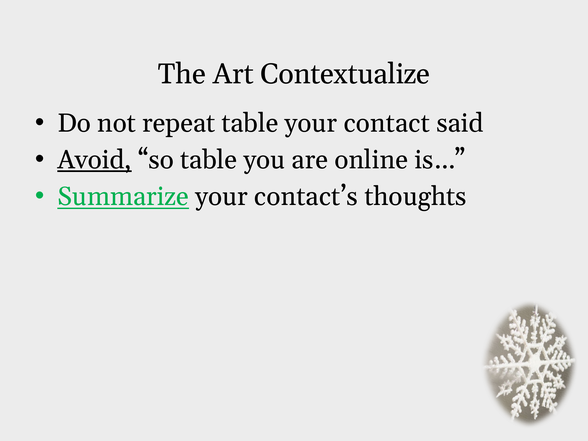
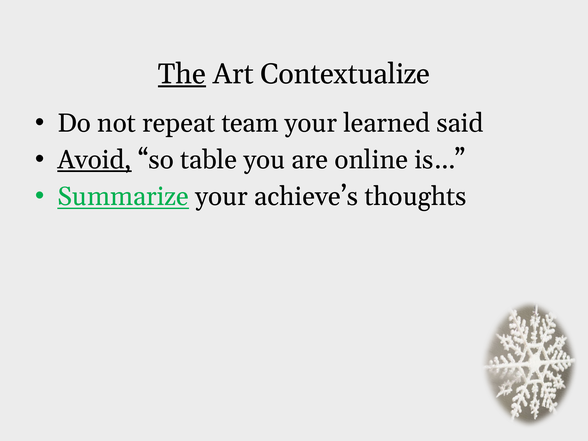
The underline: none -> present (182, 74)
repeat table: table -> team (250, 123)
contact: contact -> learned (387, 123)
contact’s: contact’s -> achieve’s (306, 197)
